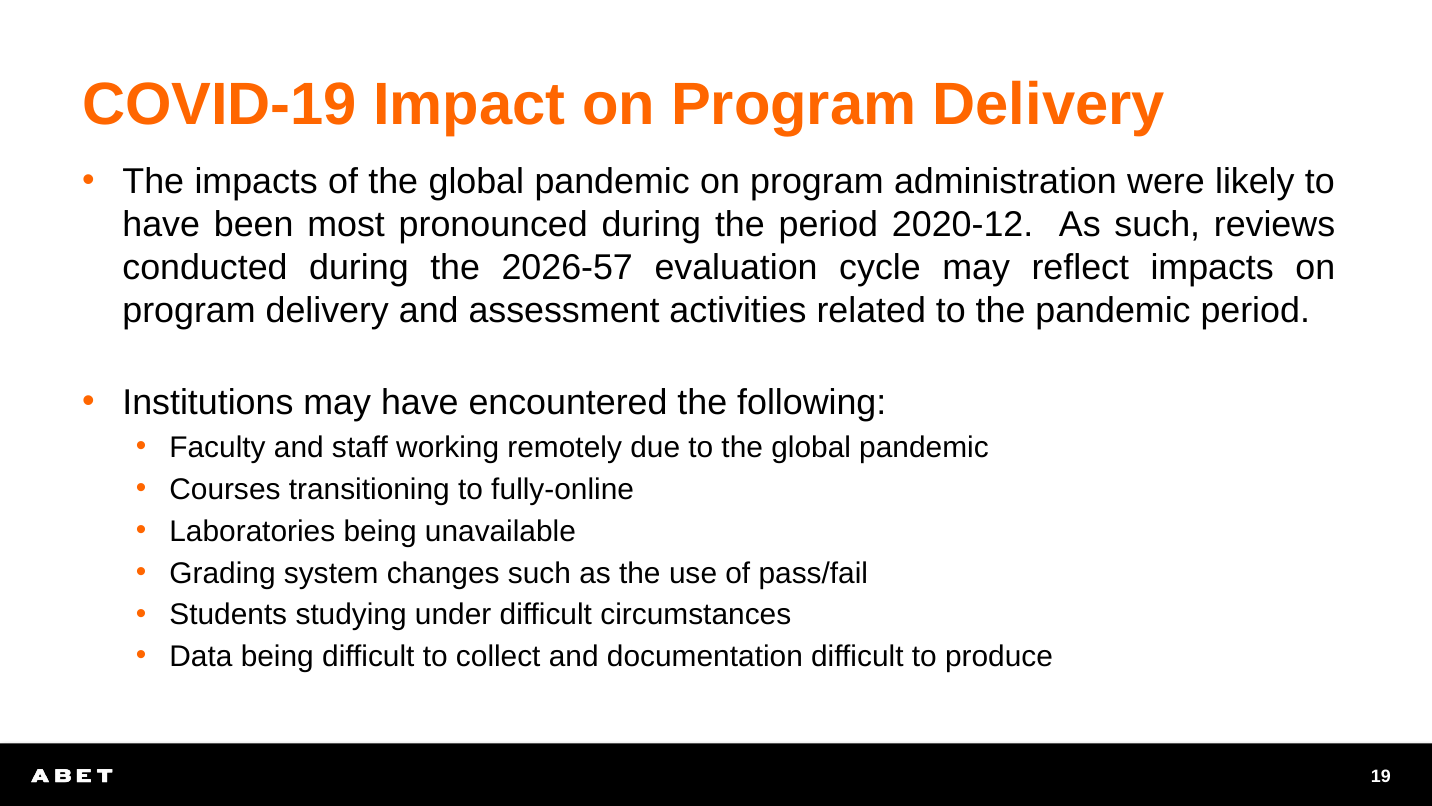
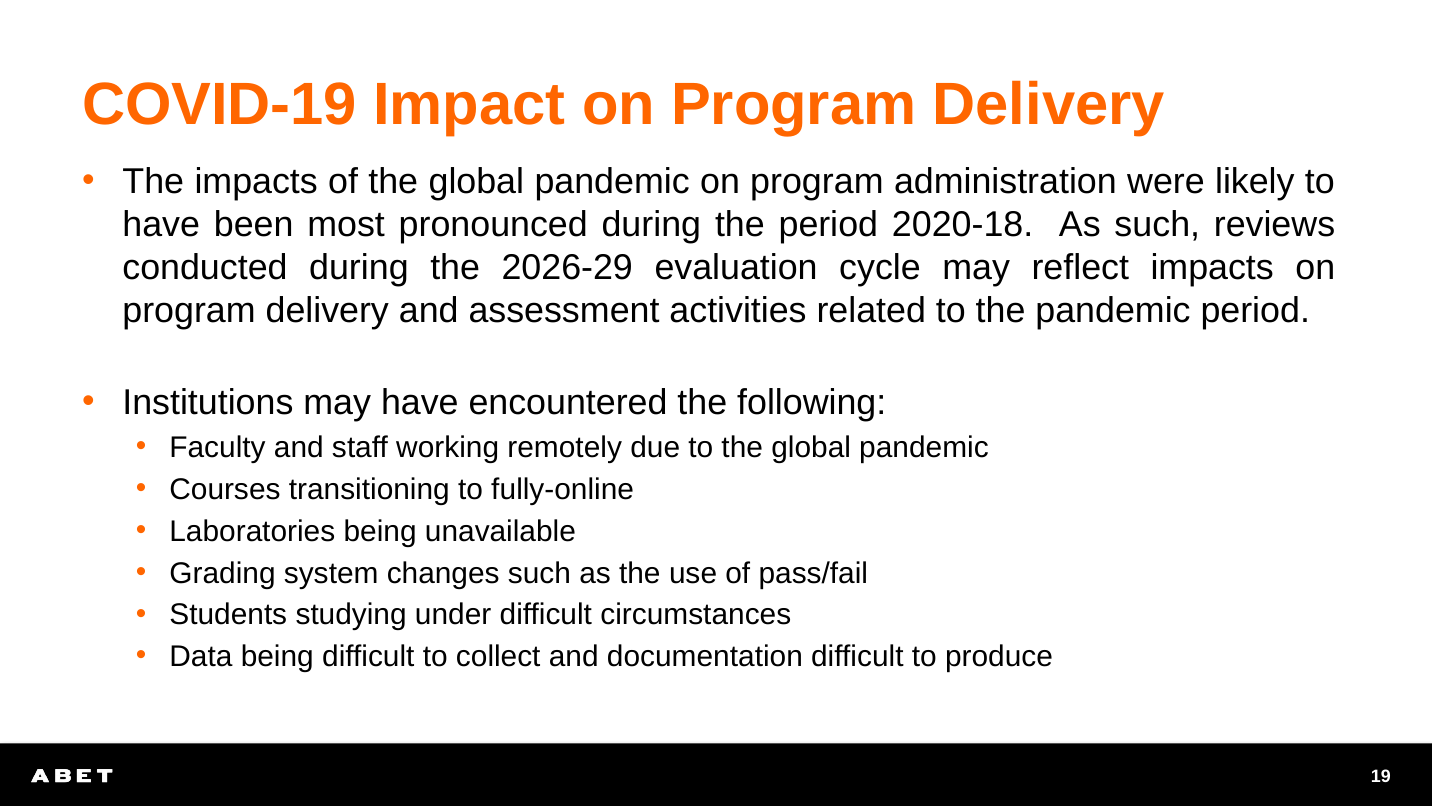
2020-12: 2020-12 -> 2020-18 (963, 225)
2026-57: 2026-57 -> 2026-29 (567, 268)
